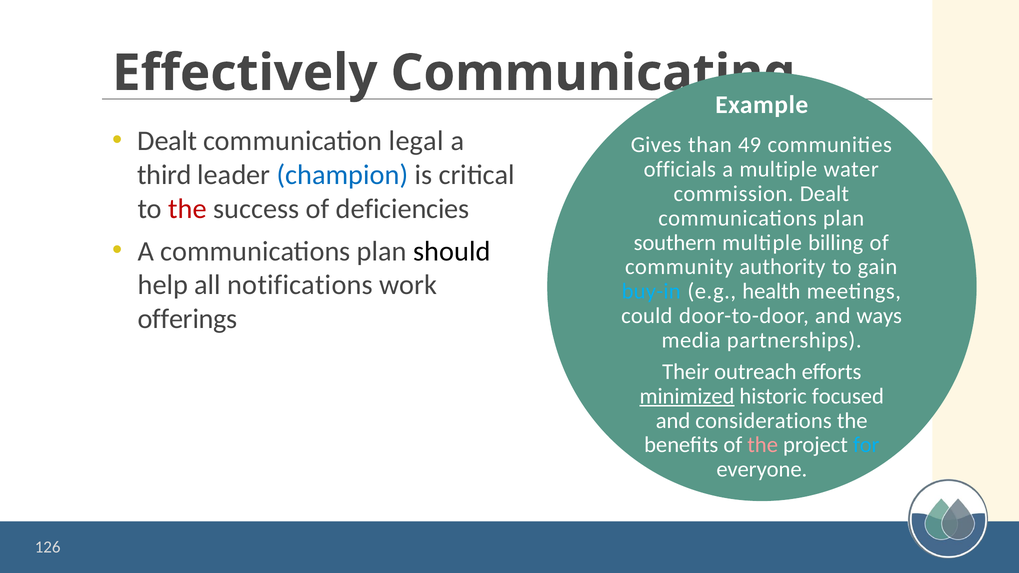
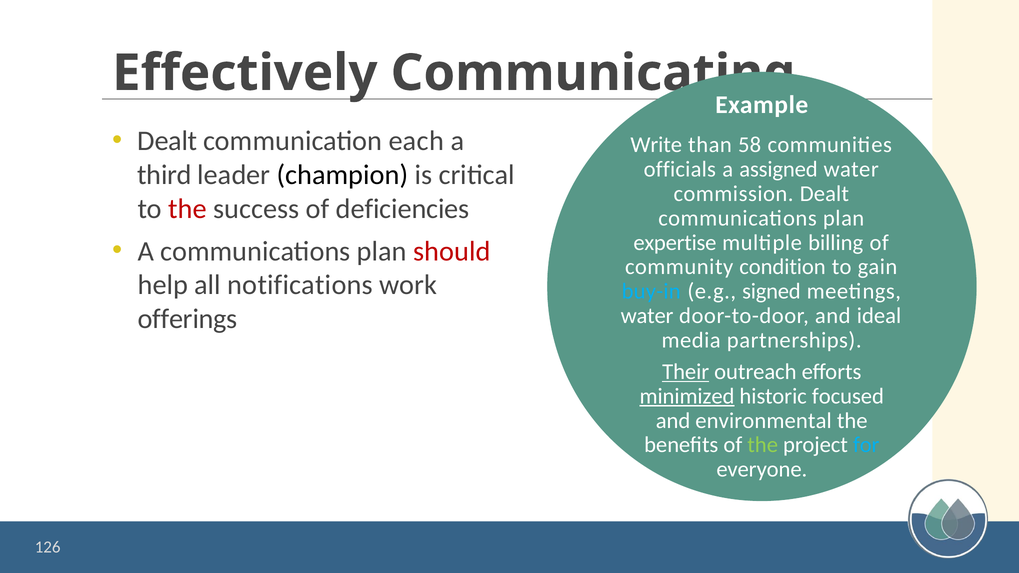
legal: legal -> each (416, 141)
Gives: Gives -> Write (656, 145)
49: 49 -> 58 (750, 145)
a multiple: multiple -> assigned (779, 169)
champion colour: blue -> black (343, 175)
southern: southern -> expertise (675, 243)
should colour: black -> red (452, 251)
authority: authority -> condition (783, 267)
health: health -> signed (771, 291)
could: could -> water (647, 316)
ways: ways -> ideal (879, 316)
Their underline: none -> present (686, 372)
considerations: considerations -> environmental (764, 421)
the colour: pink -> light green (763, 445)
